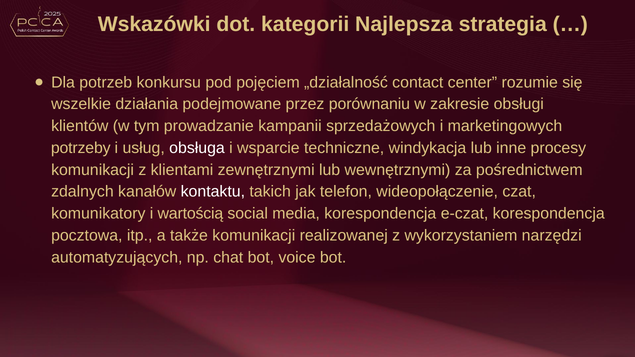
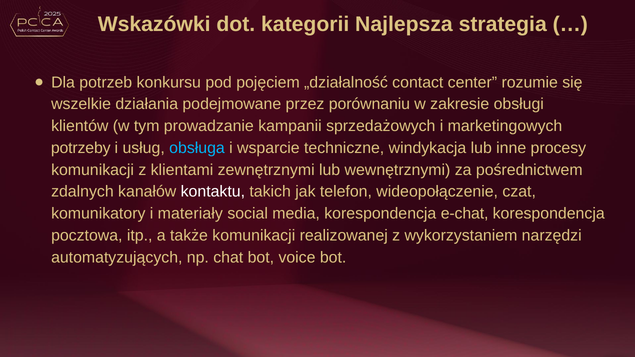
obsługa colour: white -> light blue (197, 148)
wartością: wartością -> materiały (190, 214)
e-czat: e-czat -> e-chat (465, 214)
